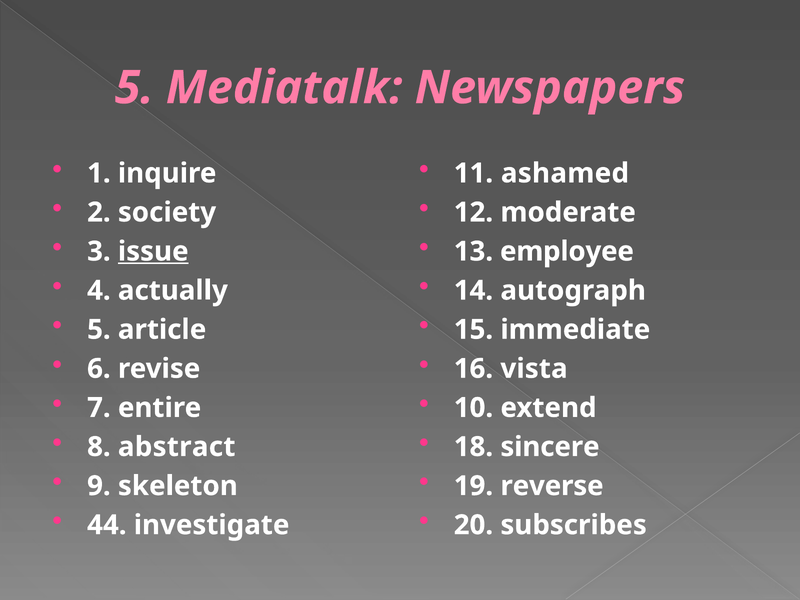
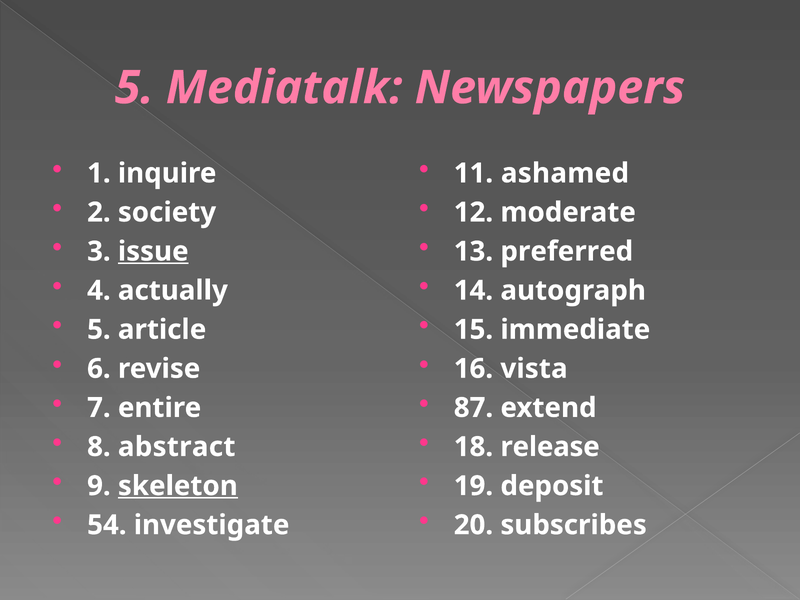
employee: employee -> preferred (567, 251)
10: 10 -> 87 (473, 408)
sincere: sincere -> release (550, 447)
skeleton underline: none -> present (178, 486)
reverse: reverse -> deposit (552, 486)
44: 44 -> 54 (107, 525)
